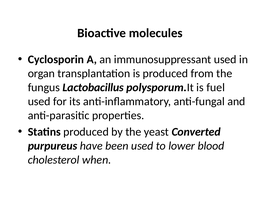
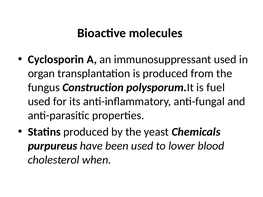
Lactobacillus: Lactobacillus -> Construction (93, 88)
Converted: Converted -> Chemicals (196, 132)
